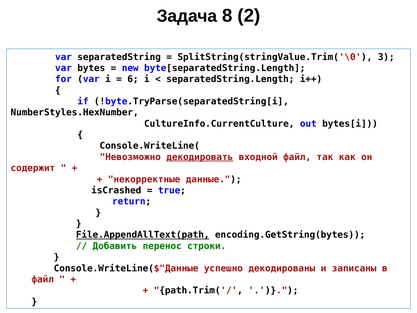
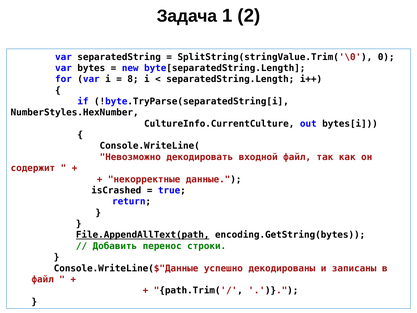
8: 8 -> 1 (227, 16)
3: 3 -> 0 (386, 57)
6: 6 -> 8 (133, 79)
декодировать underline: present -> none (200, 157)
